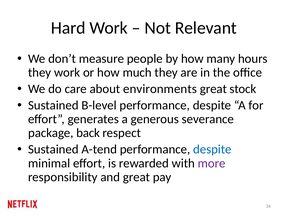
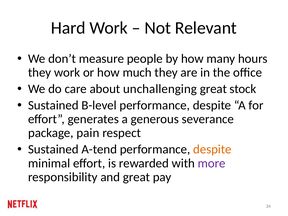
environments: environments -> unchallenging (160, 89)
back: back -> pain (88, 133)
despite colour: blue -> orange (212, 149)
